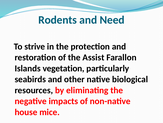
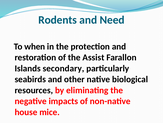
strive: strive -> when (35, 46)
vegetation: vegetation -> secondary (63, 68)
